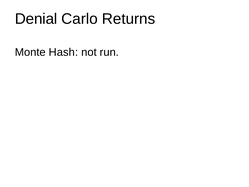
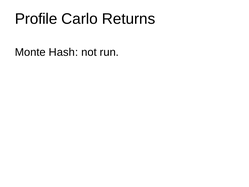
Denial: Denial -> Profile (36, 19)
